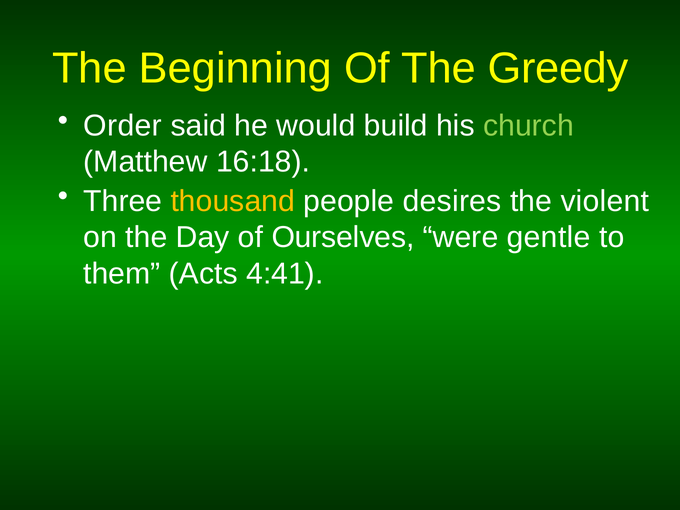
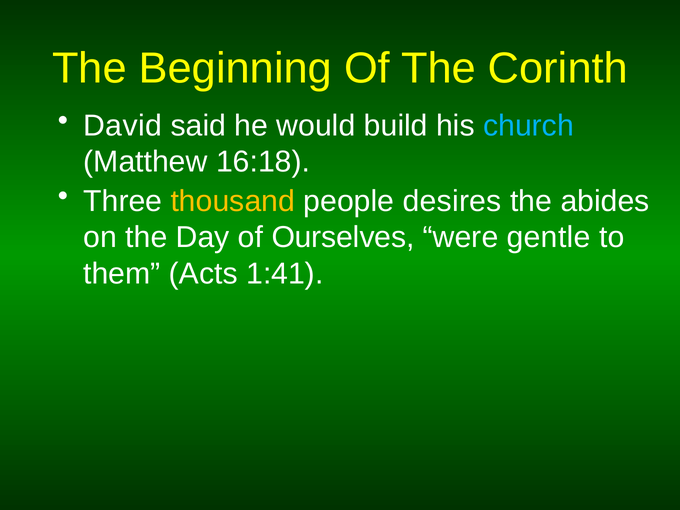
Greedy: Greedy -> Corinth (558, 68)
Order: Order -> David (123, 126)
church colour: light green -> light blue (529, 126)
violent: violent -> abides (605, 201)
4:41: 4:41 -> 1:41 (285, 274)
